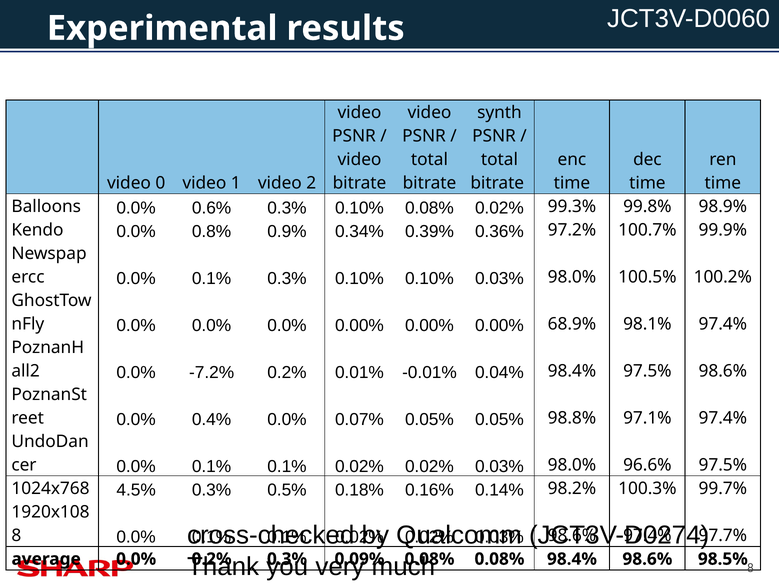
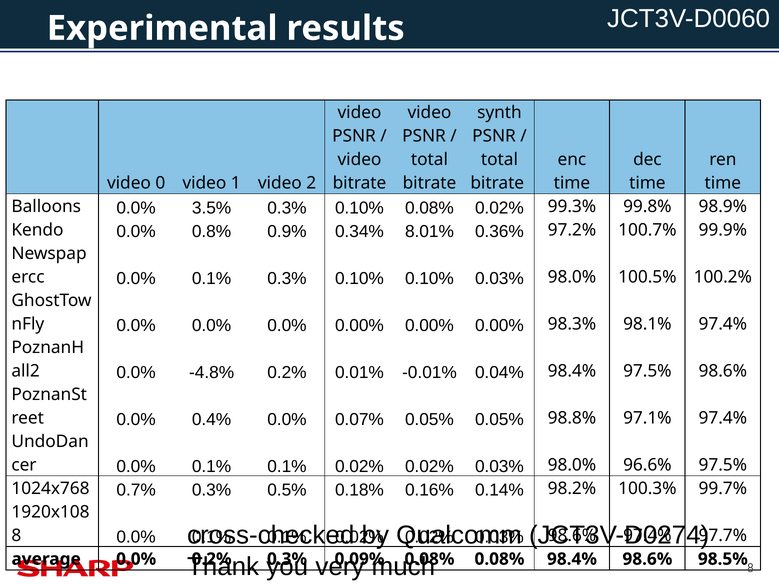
0.6%: 0.6% -> 3.5% (212, 208)
0.39%: 0.39% -> 8.01% (429, 232)
68.9%: 68.9% -> 98.3% (572, 324)
-7.2%: -7.2% -> -4.8% (212, 373)
4.5%: 4.5% -> 0.7% (136, 490)
